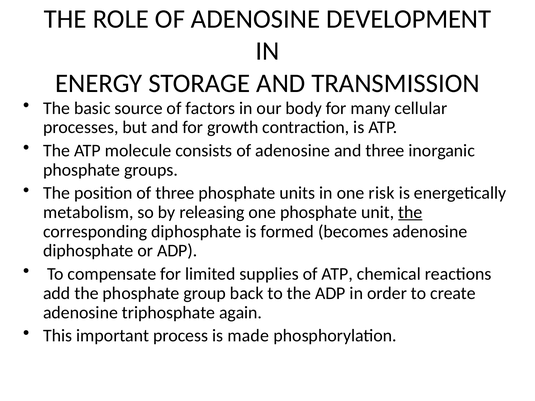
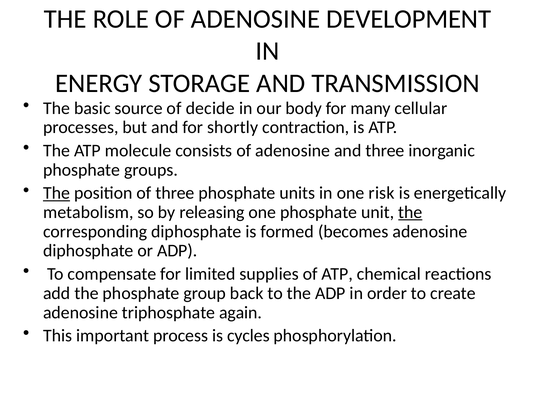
factors: factors -> decide (210, 108)
growth: growth -> shortly (233, 127)
The underline: none -> present (57, 193)
made: made -> cycles (248, 336)
